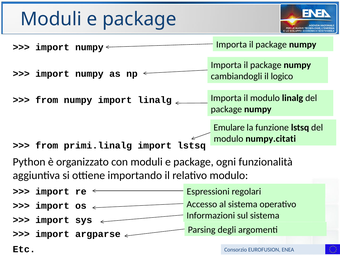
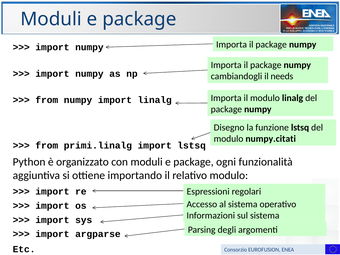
logico: logico -> needs (282, 76)
Emulare: Emulare -> Disegno (229, 127)
